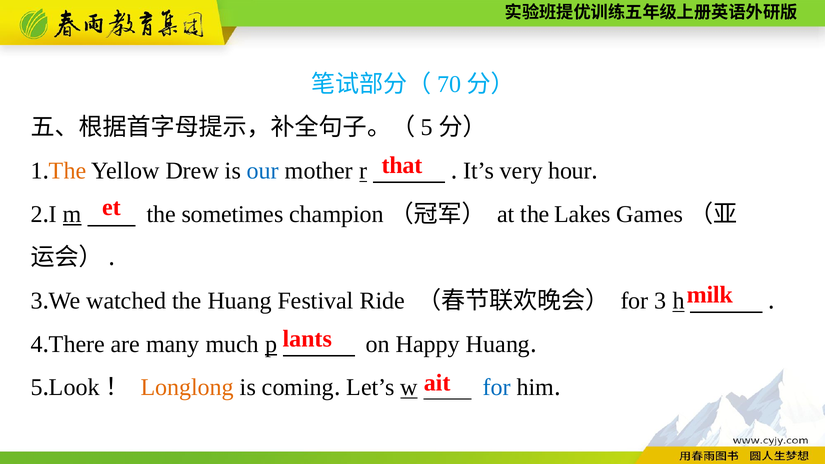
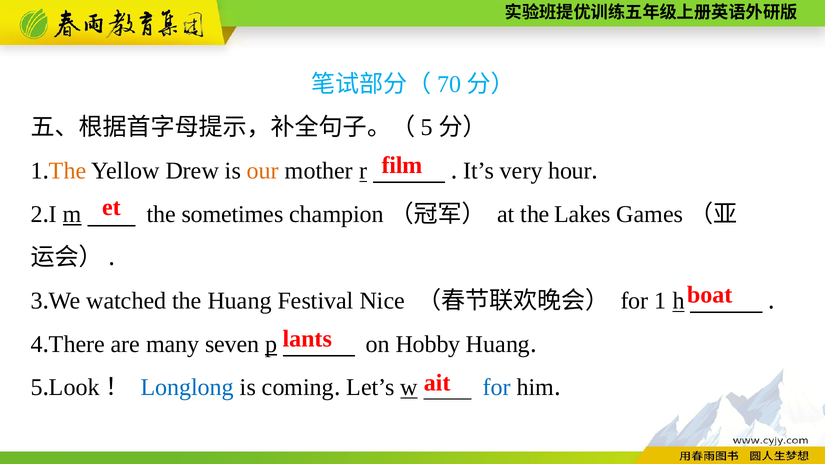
that: that -> film (402, 165)
our colour: blue -> orange (263, 171)
milk: milk -> boat (710, 295)
Ride: Ride -> Nice (382, 301)
for 3: 3 -> 1 (660, 301)
much: much -> seven (232, 344)
Happy: Happy -> Hobby (428, 344)
Longlong colour: orange -> blue (187, 388)
